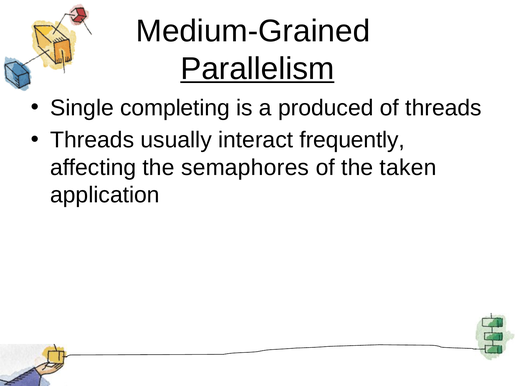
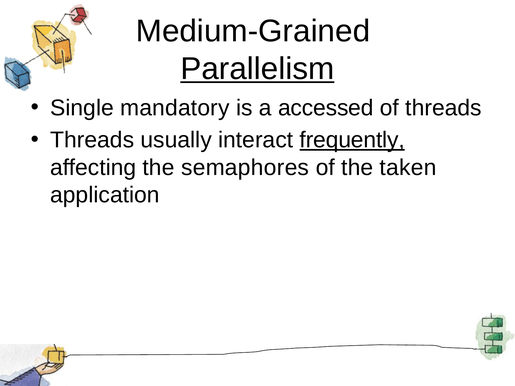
completing: completing -> mandatory (175, 108)
produced: produced -> accessed (326, 108)
frequently underline: none -> present (352, 140)
